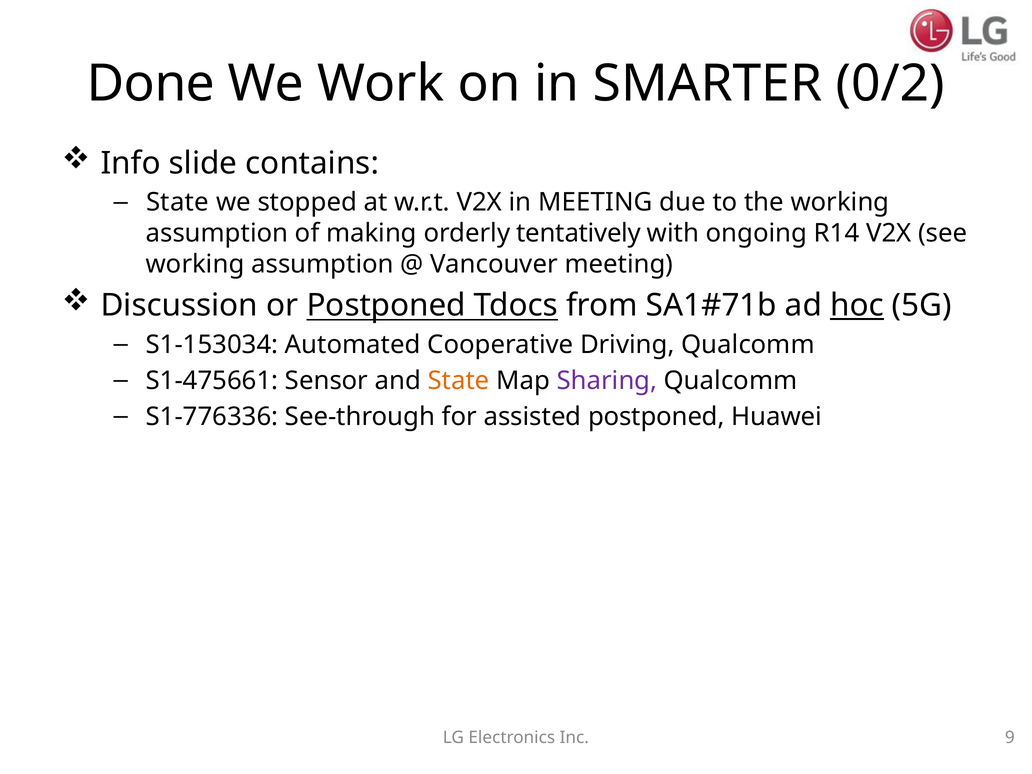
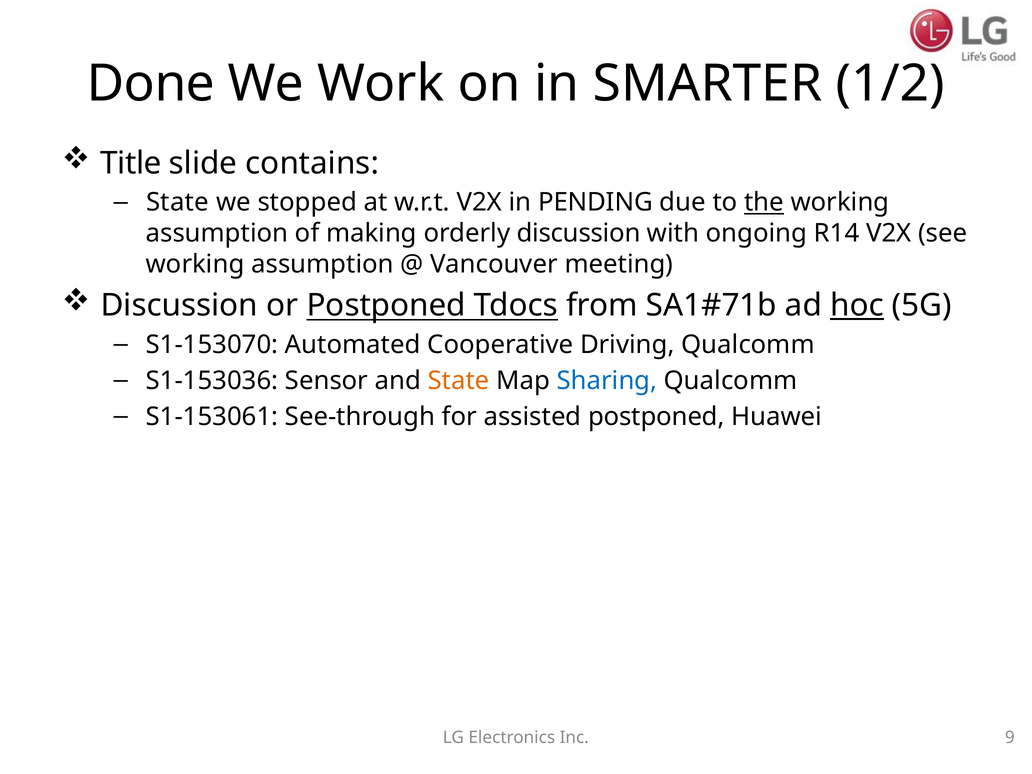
0/2: 0/2 -> 1/2 (890, 84)
Info: Info -> Title (131, 163)
in MEETING: MEETING -> PENDING (595, 202)
the underline: none -> present (764, 202)
orderly tentatively: tentatively -> discussion (579, 233)
S1-153034: S1-153034 -> S1-153070 (212, 345)
S1-475661: S1-475661 -> S1-153036 (212, 381)
Sharing colour: purple -> blue (607, 381)
S1-776336: S1-776336 -> S1-153061 (212, 417)
